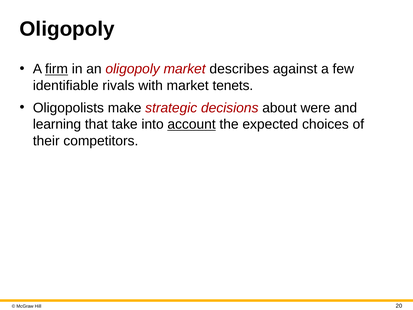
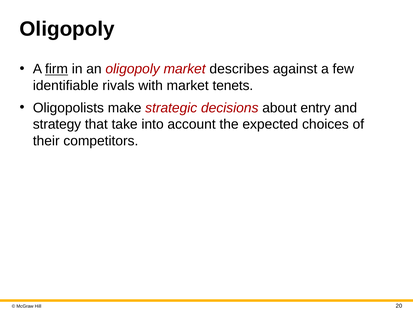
were: were -> entry (316, 108)
learning: learning -> strategy (57, 124)
account underline: present -> none (192, 124)
